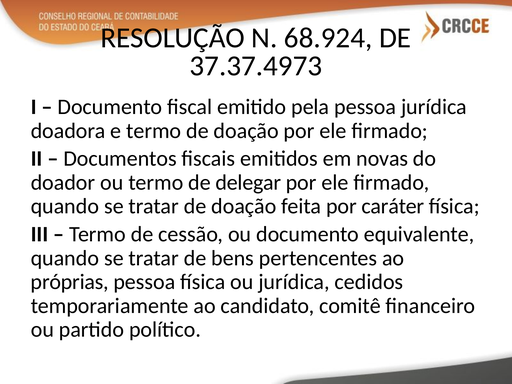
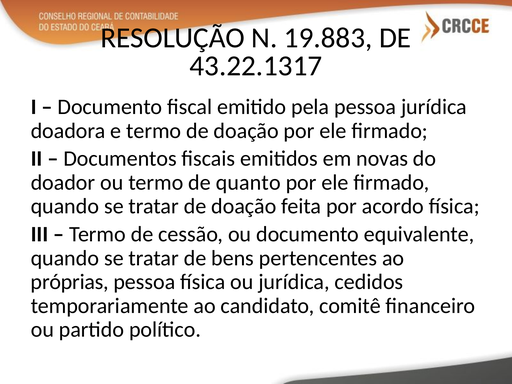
68.924: 68.924 -> 19.883 (328, 38)
37.37.4973: 37.37.4973 -> 43.22.1317 (256, 66)
delegar: delegar -> quanto (248, 183)
caráter: caráter -> acordo (393, 206)
